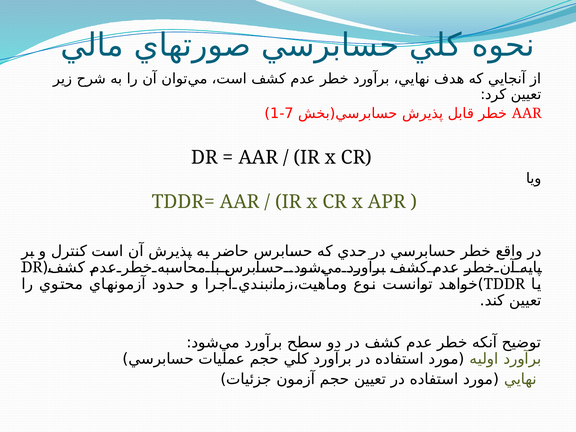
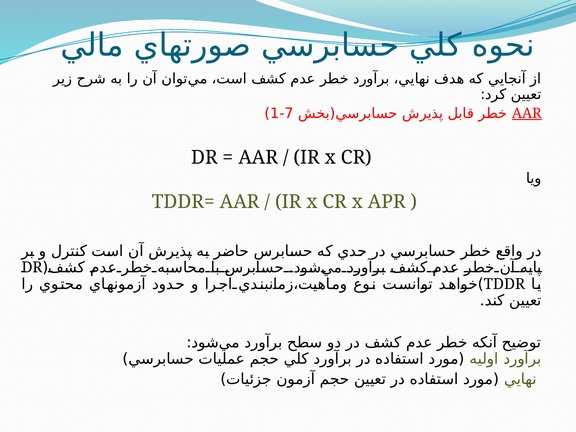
AAR underline: none -> present (527, 113)
